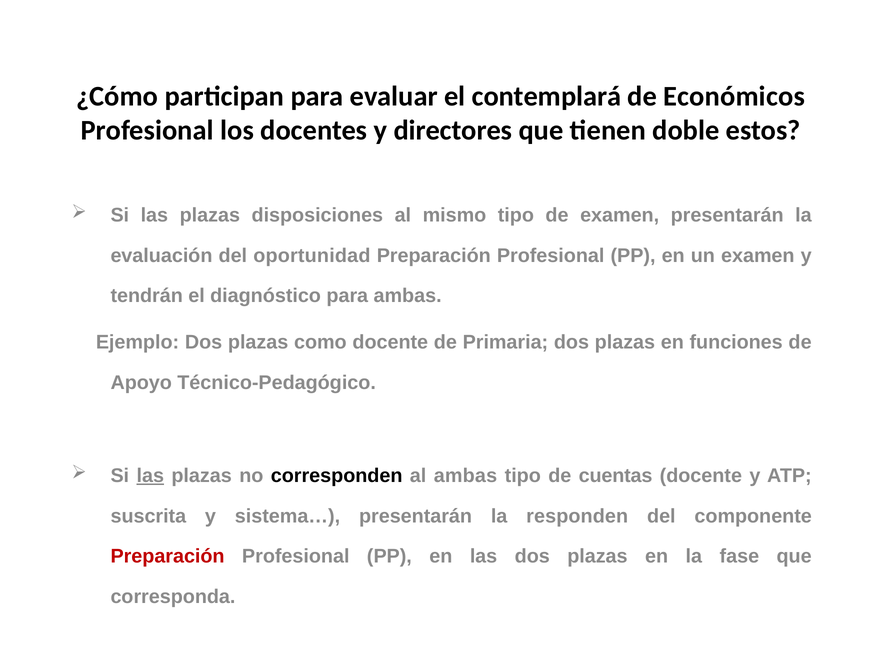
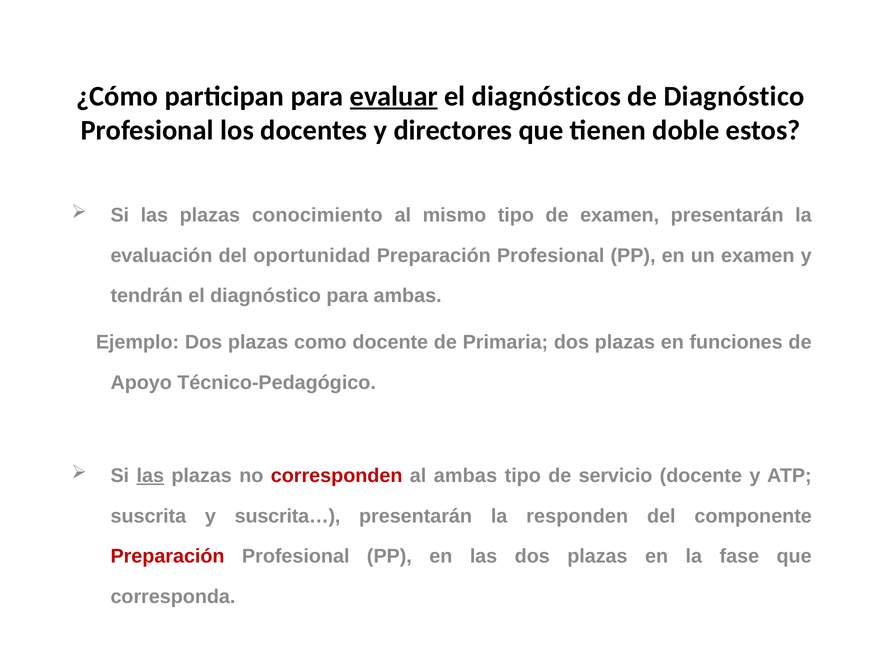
evaluar underline: none -> present (394, 96)
contemplará: contemplará -> diagnósticos (546, 96)
de Económicos: Económicos -> Diagnóstico (734, 96)
disposiciones: disposiciones -> conocimiento (317, 215)
corresponden colour: black -> red (337, 476)
cuentas: cuentas -> servicio (616, 476)
sistema…: sistema… -> suscrita… (288, 516)
